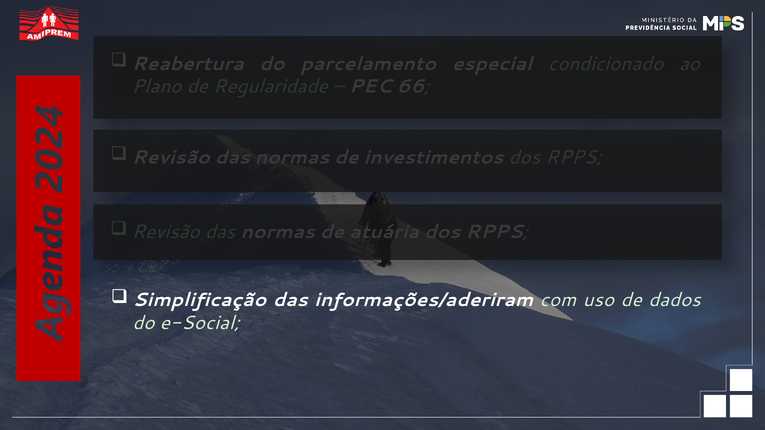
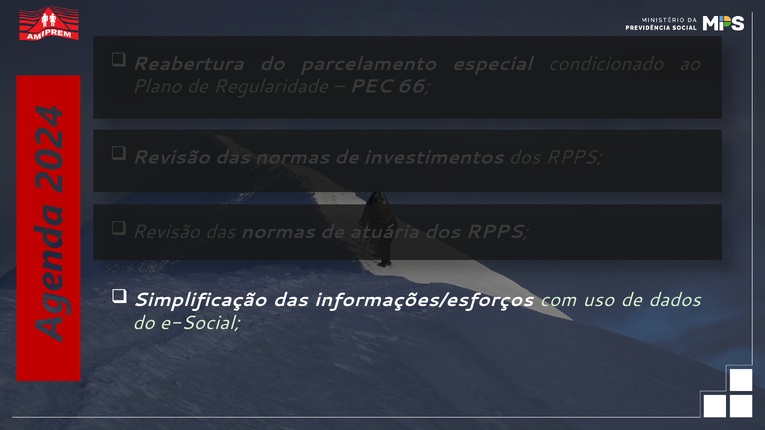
informações/aderiram: informações/aderiram -> informações/esforços (424, 300)
